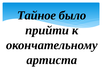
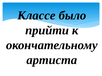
Тайное: Тайное -> Классе (36, 16)
